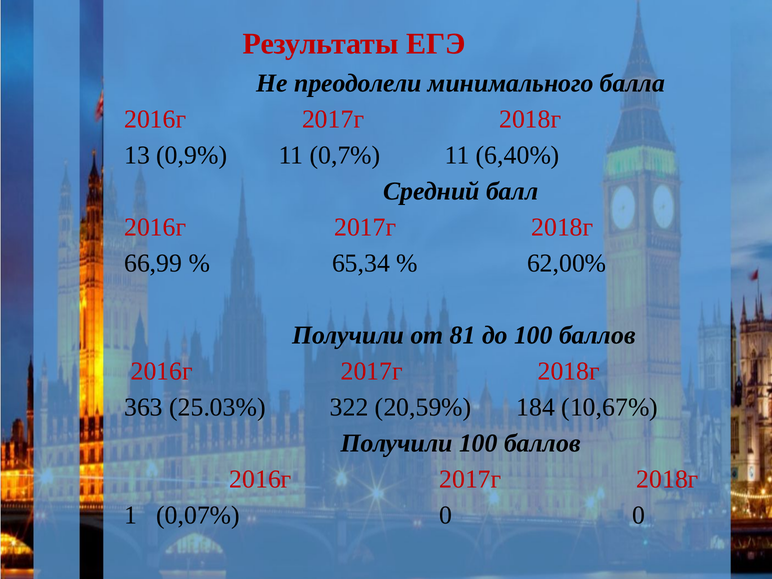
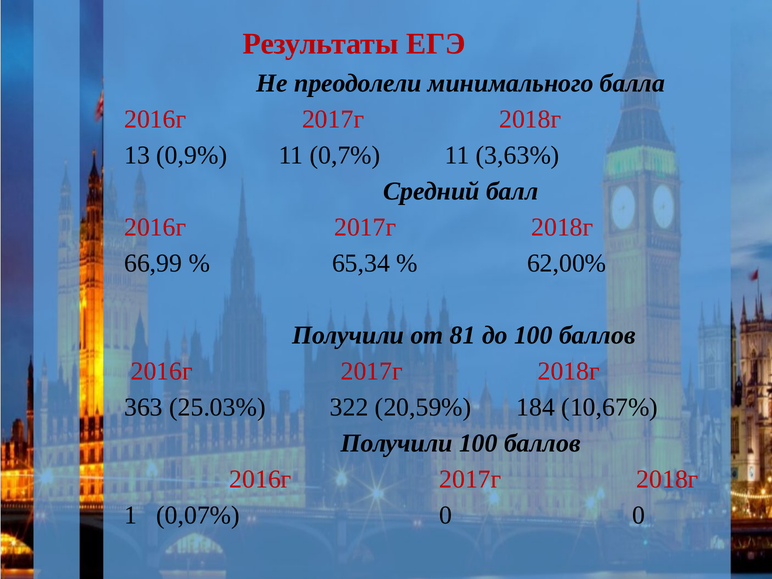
6,40%: 6,40% -> 3,63% (518, 155)
